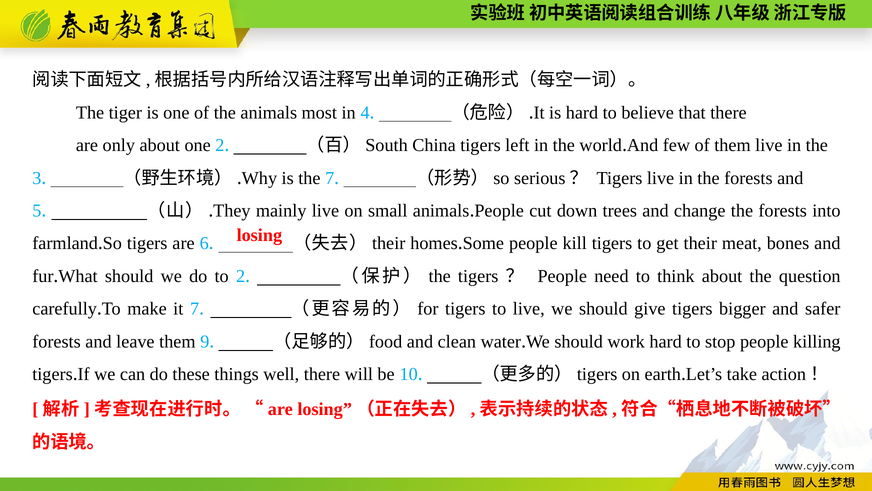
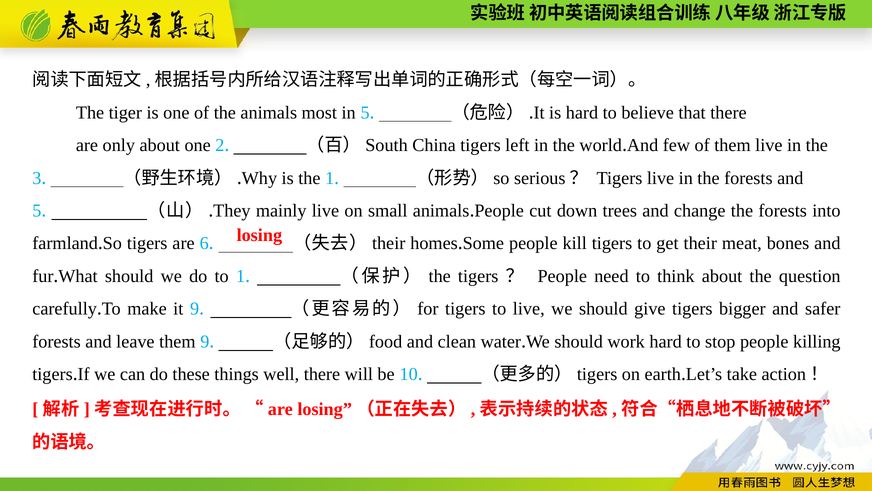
in 4: 4 -> 5 (365, 112)
the 7: 7 -> 1 (330, 178)
to 2: 2 -> 1 (241, 276)
it 7: 7 -> 9 (195, 309)
